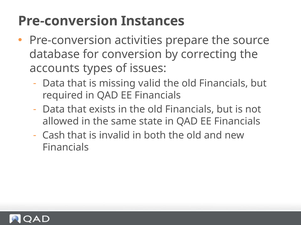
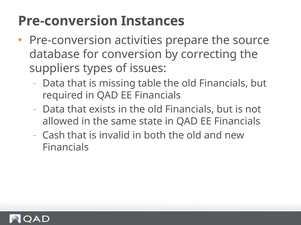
accounts: accounts -> suppliers (55, 69)
valid: valid -> table (150, 84)
